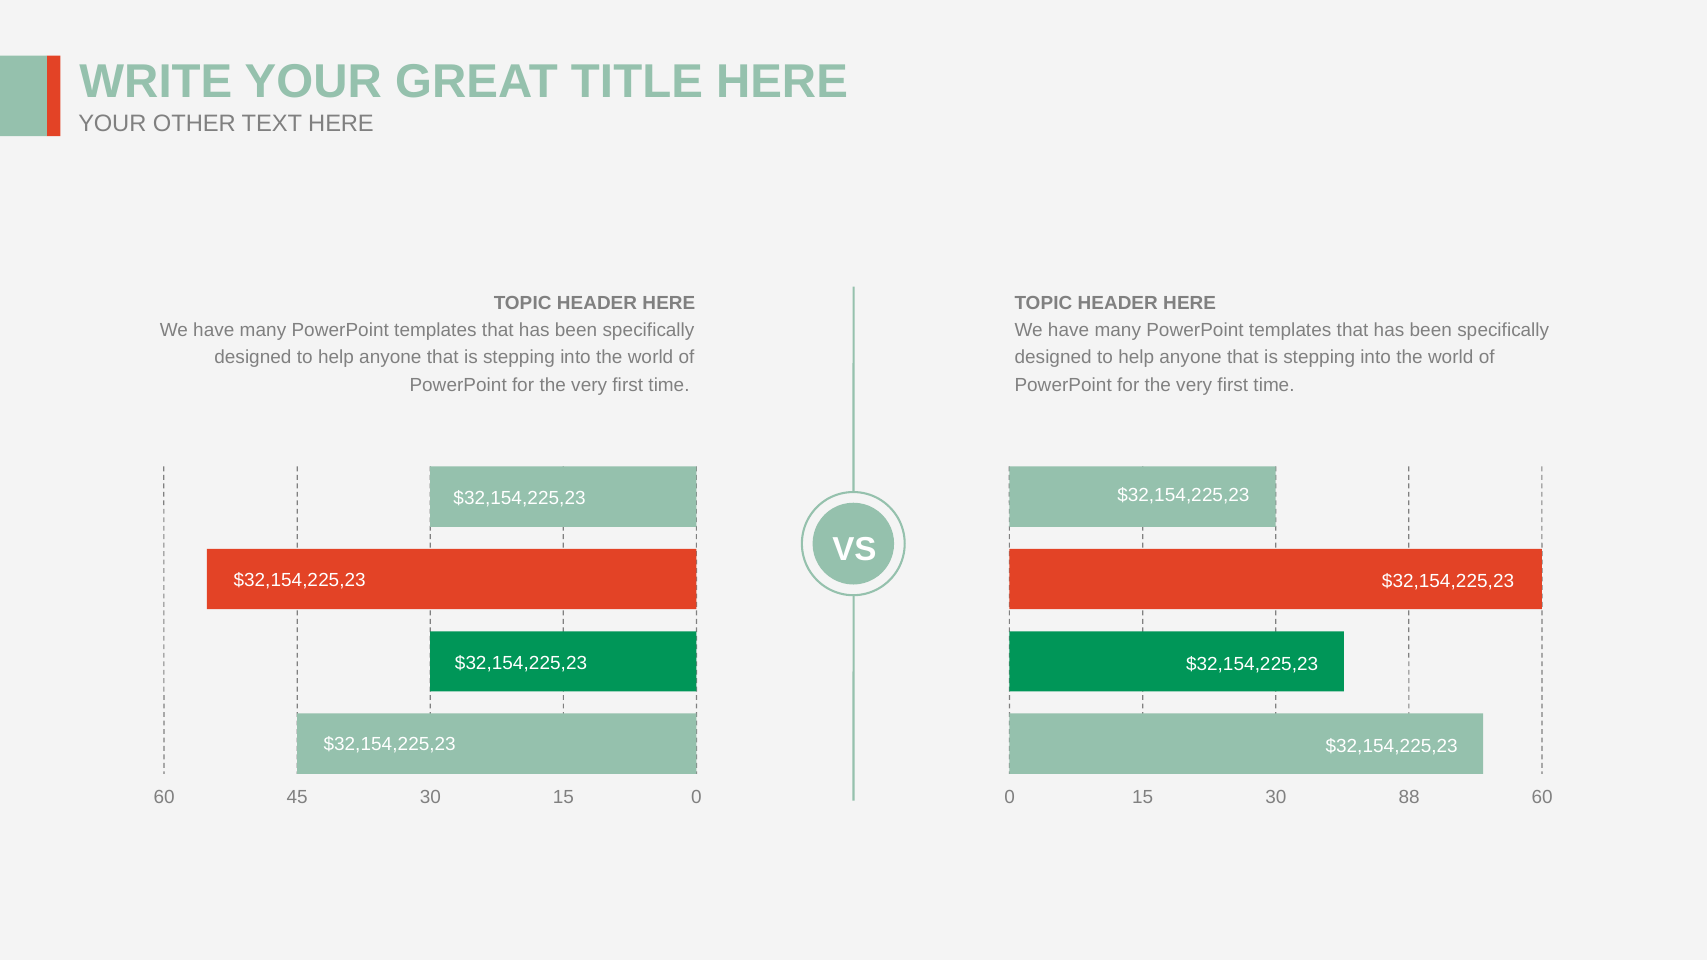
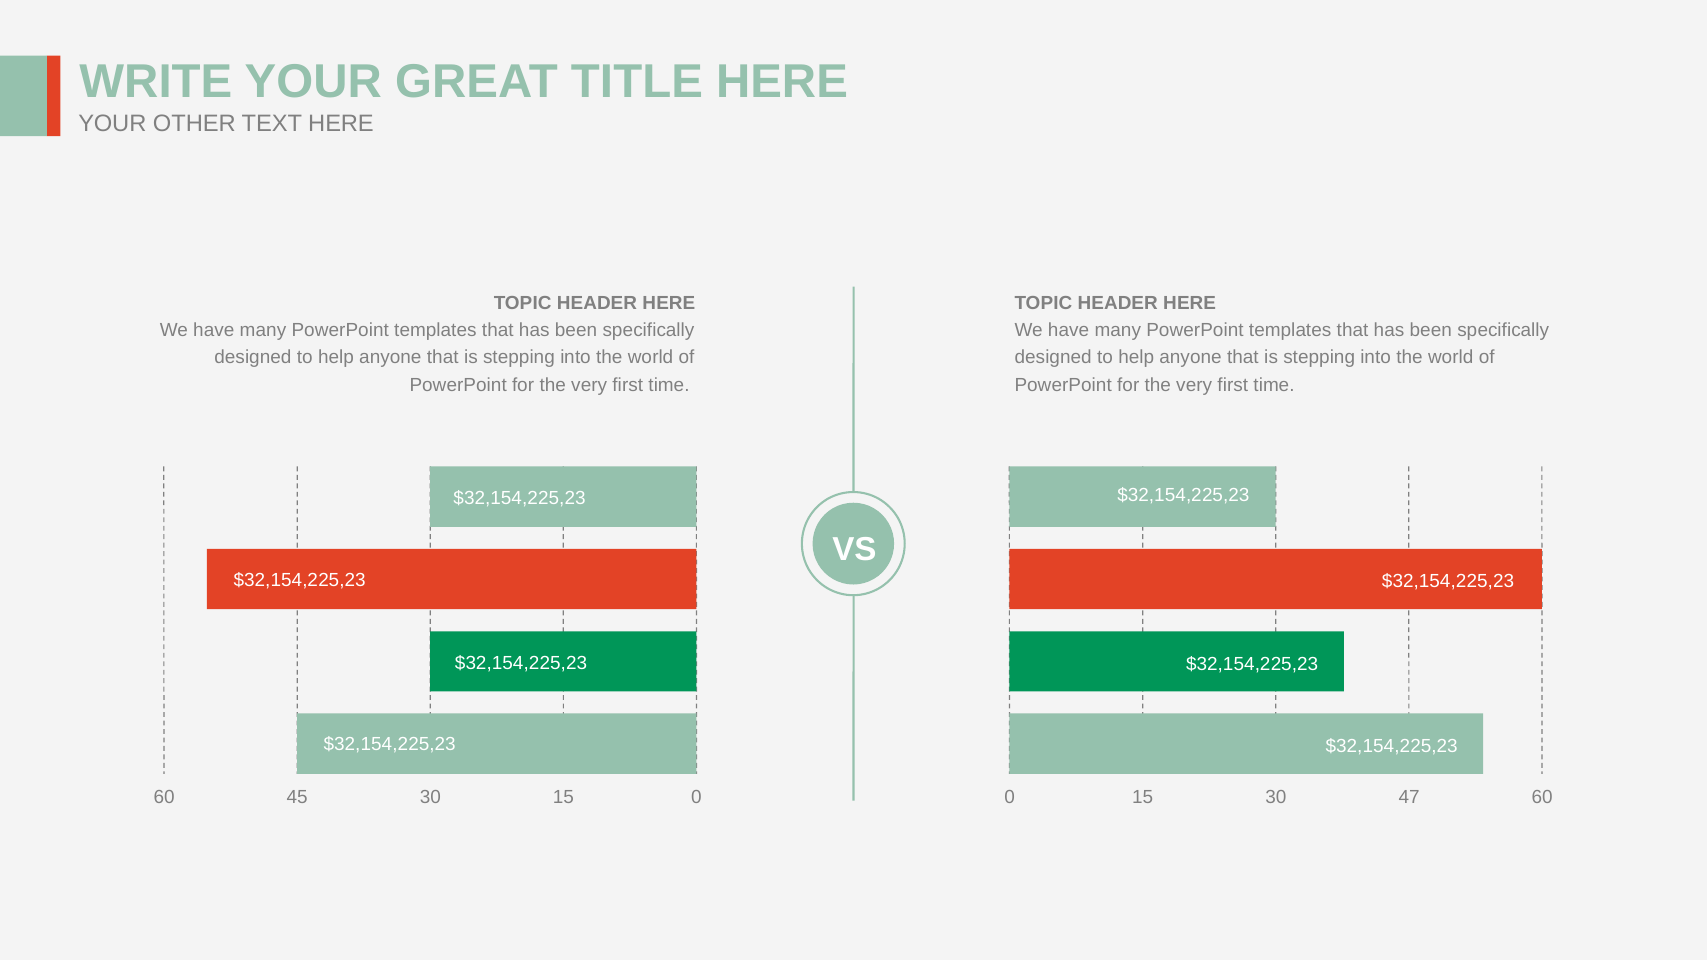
88: 88 -> 47 (1409, 797)
